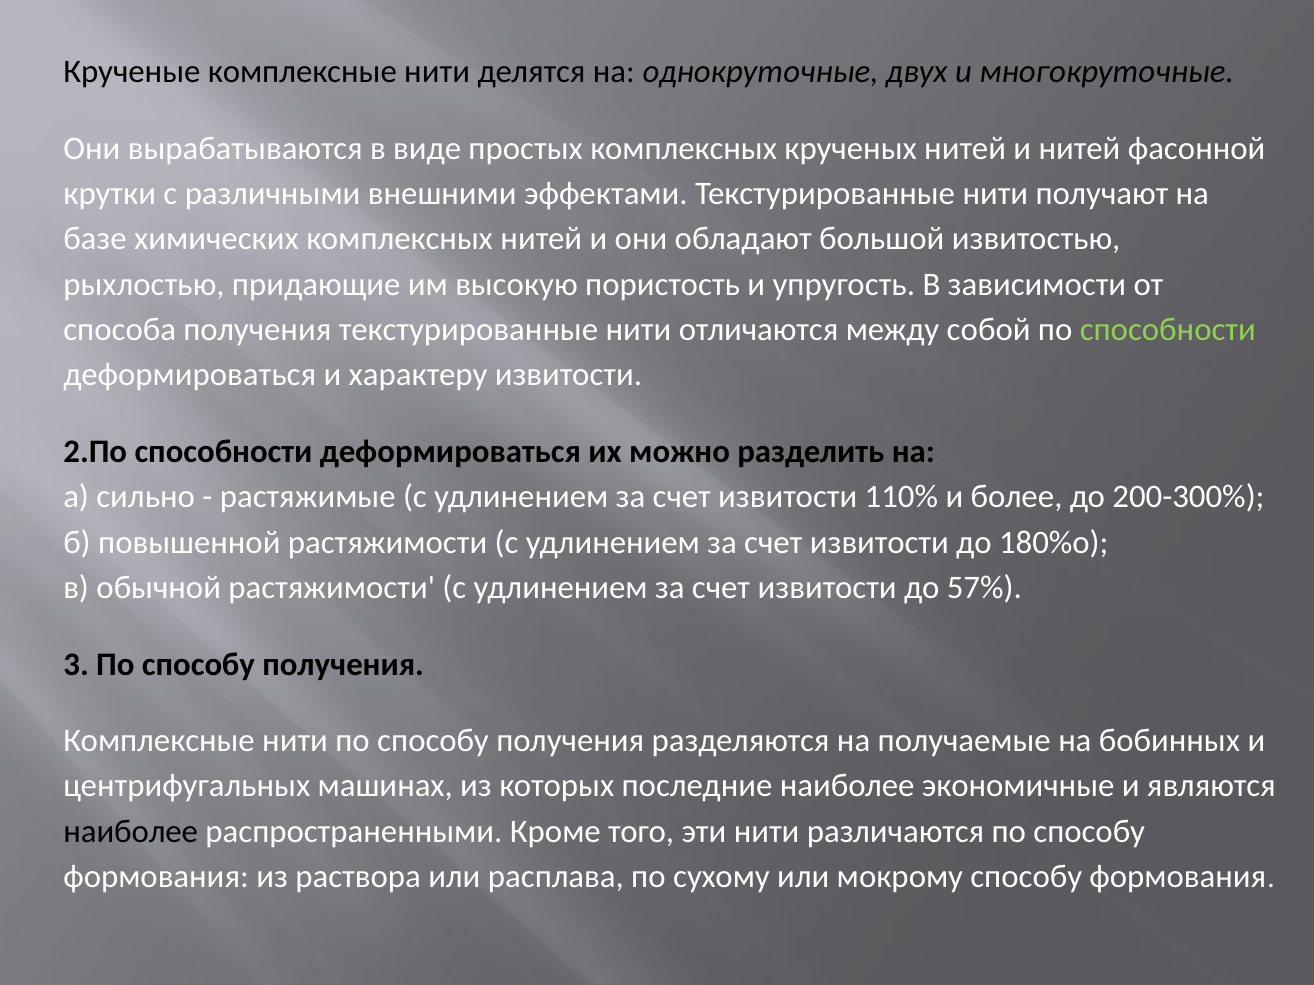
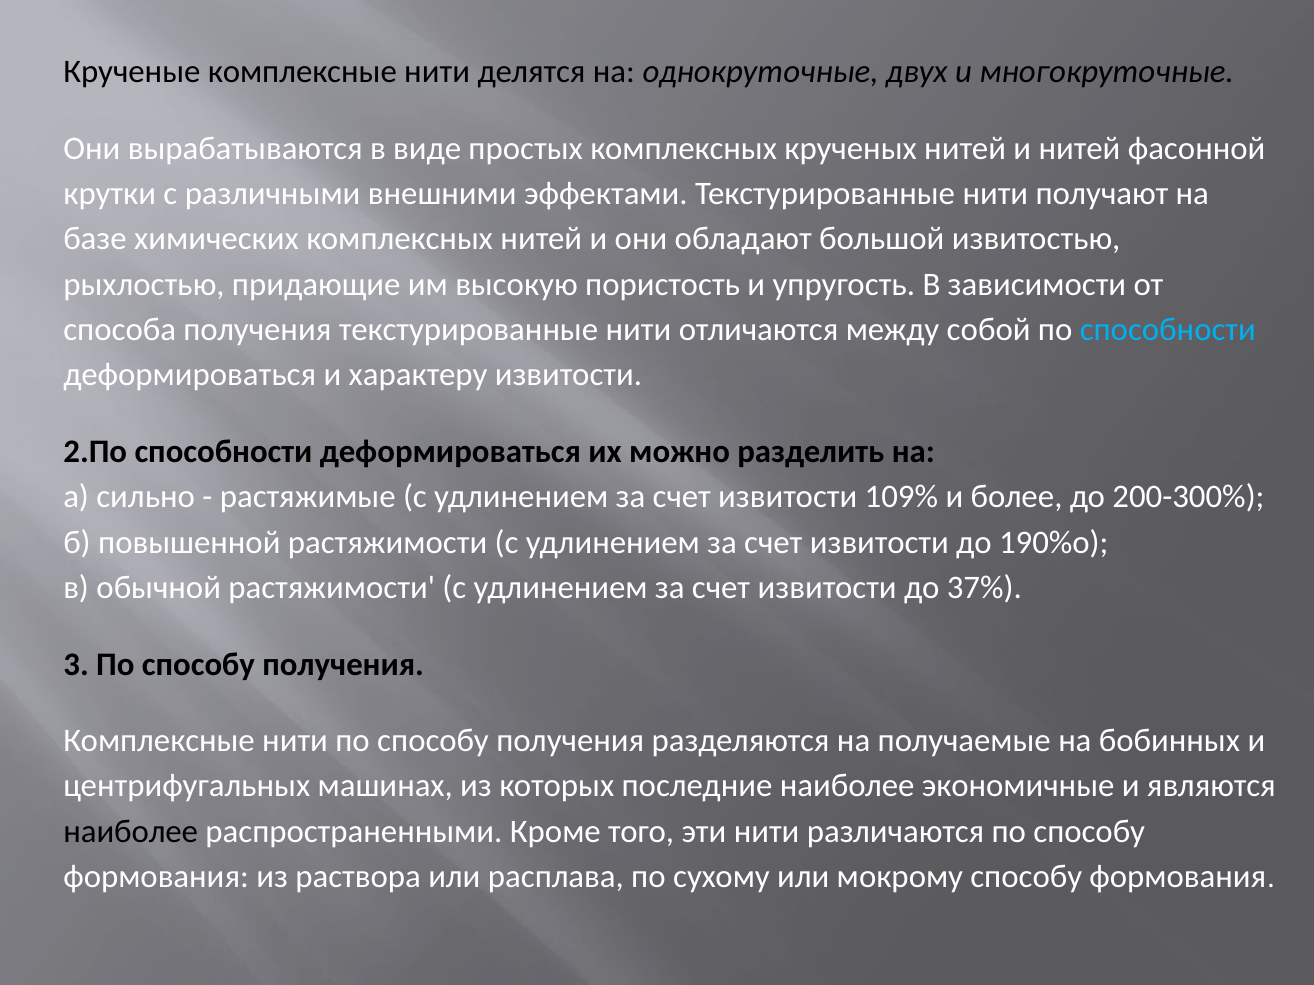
способности colour: light green -> light blue (1168, 330)
110%: 110% -> 109% (901, 497)
180%о: 180%о -> 190%о (1054, 542)
57%: 57% -> 37% (984, 588)
